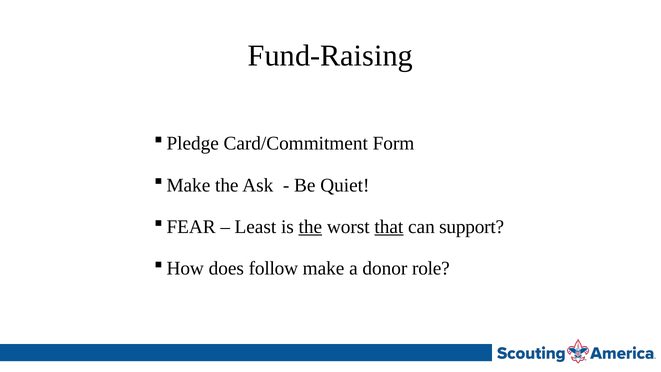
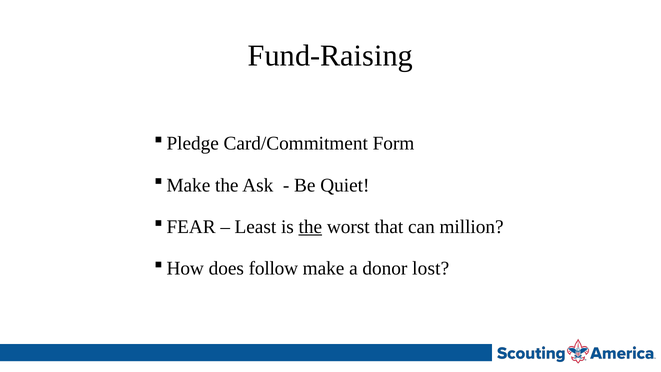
that underline: present -> none (389, 227)
support: support -> million (472, 227)
role: role -> lost (431, 268)
